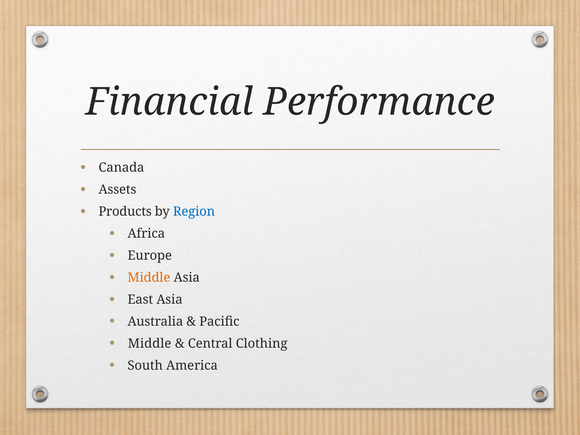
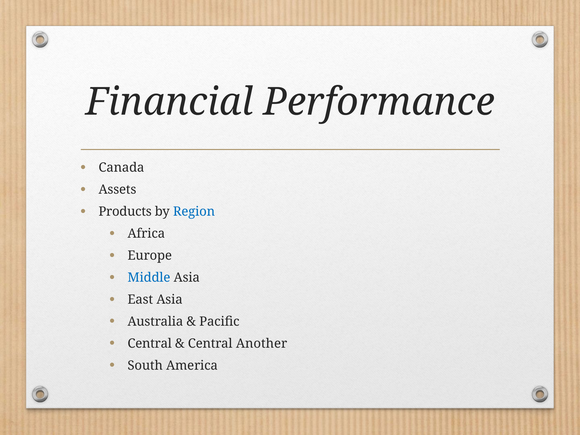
Middle colour: orange -> blue (149, 278)
Middle: Middle -> Central (150, 343)
Clothing: Clothing -> Another (262, 343)
